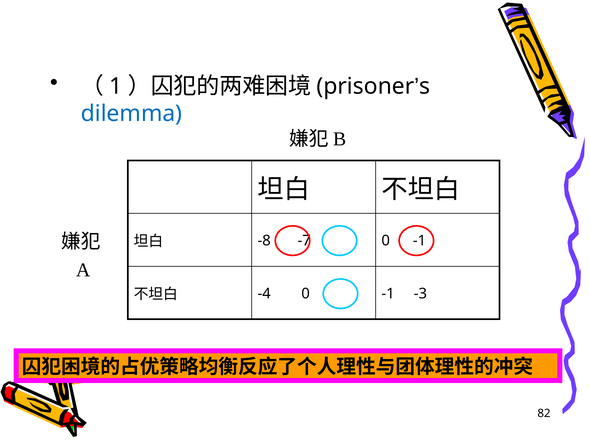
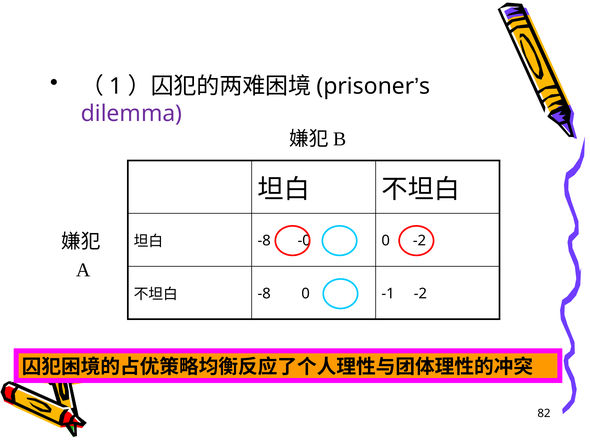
dilemma colour: blue -> purple (131, 114)
-7: -7 -> -0 (304, 241)
-1: -1 -> -2 (419, 241)
-4: -4 -> -8 (264, 294)
-1 -3: -3 -> -2 (420, 294)
